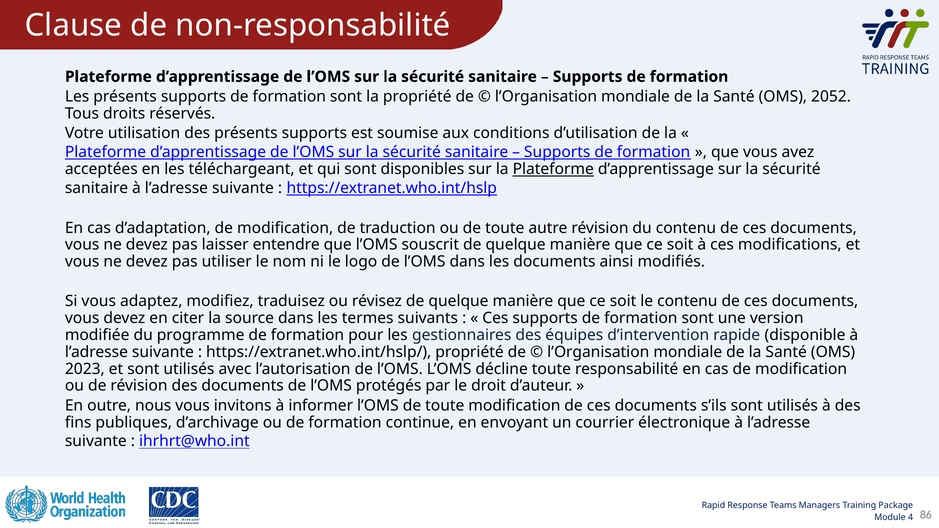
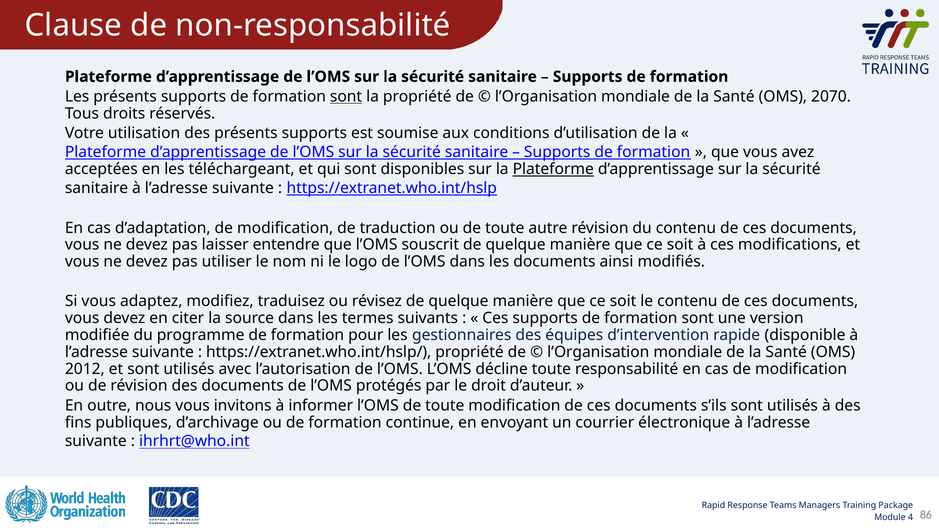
sont underline: none -> present (346, 97)
2052: 2052 -> 2070 (831, 97)
2023: 2023 -> 2012 (85, 369)
